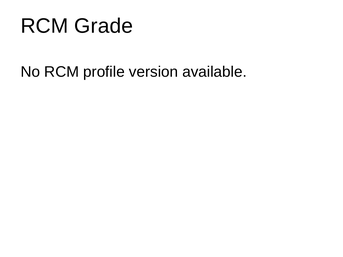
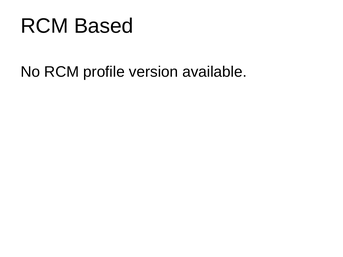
Grade: Grade -> Based (104, 26)
